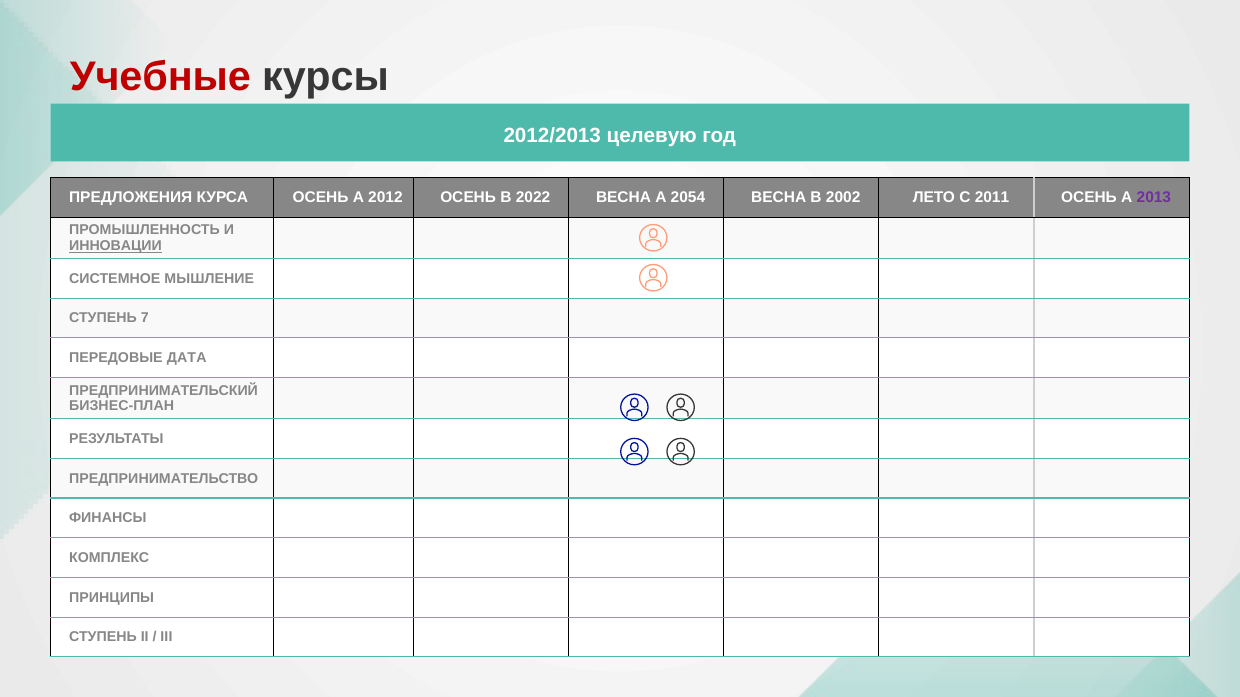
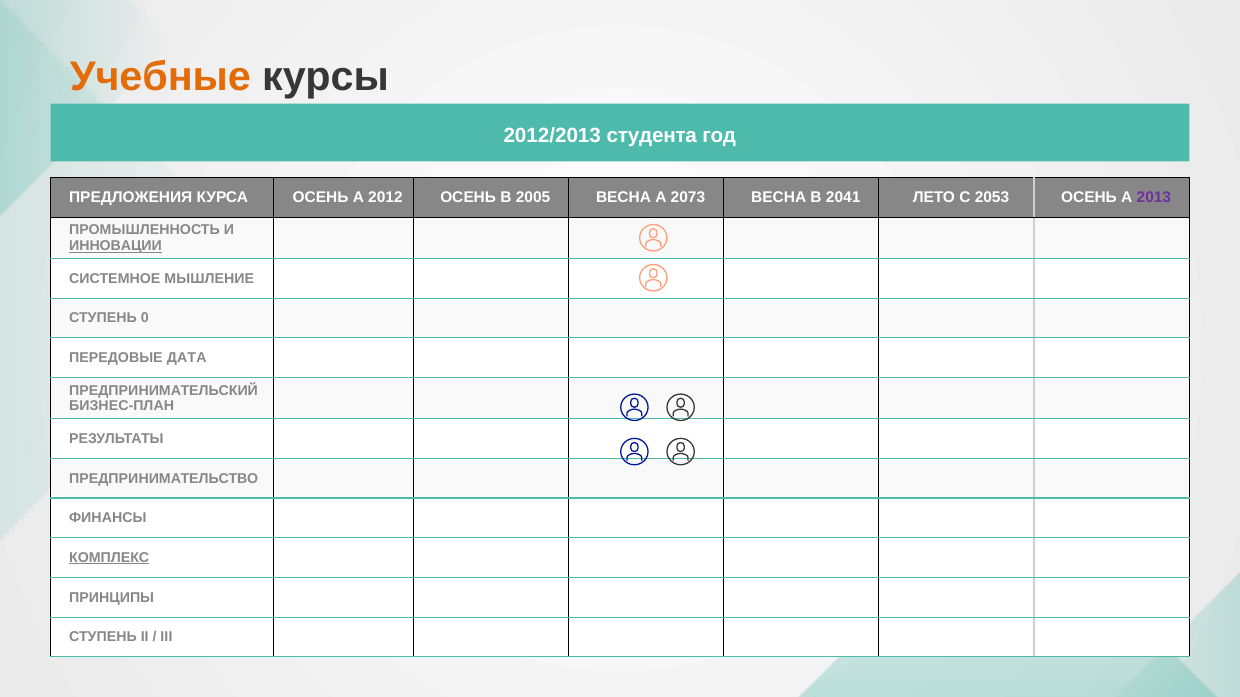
Учебные colour: red -> orange (160, 77)
целевую: целевую -> студента (652, 135)
2022: 2022 -> 2005 (533, 198)
2054: 2054 -> 2073 (688, 198)
2002: 2002 -> 2041 (843, 198)
2011: 2011 -> 2053 (992, 198)
7: 7 -> 0 (145, 318)
КОМПЛЕКС underline: none -> present (109, 558)
